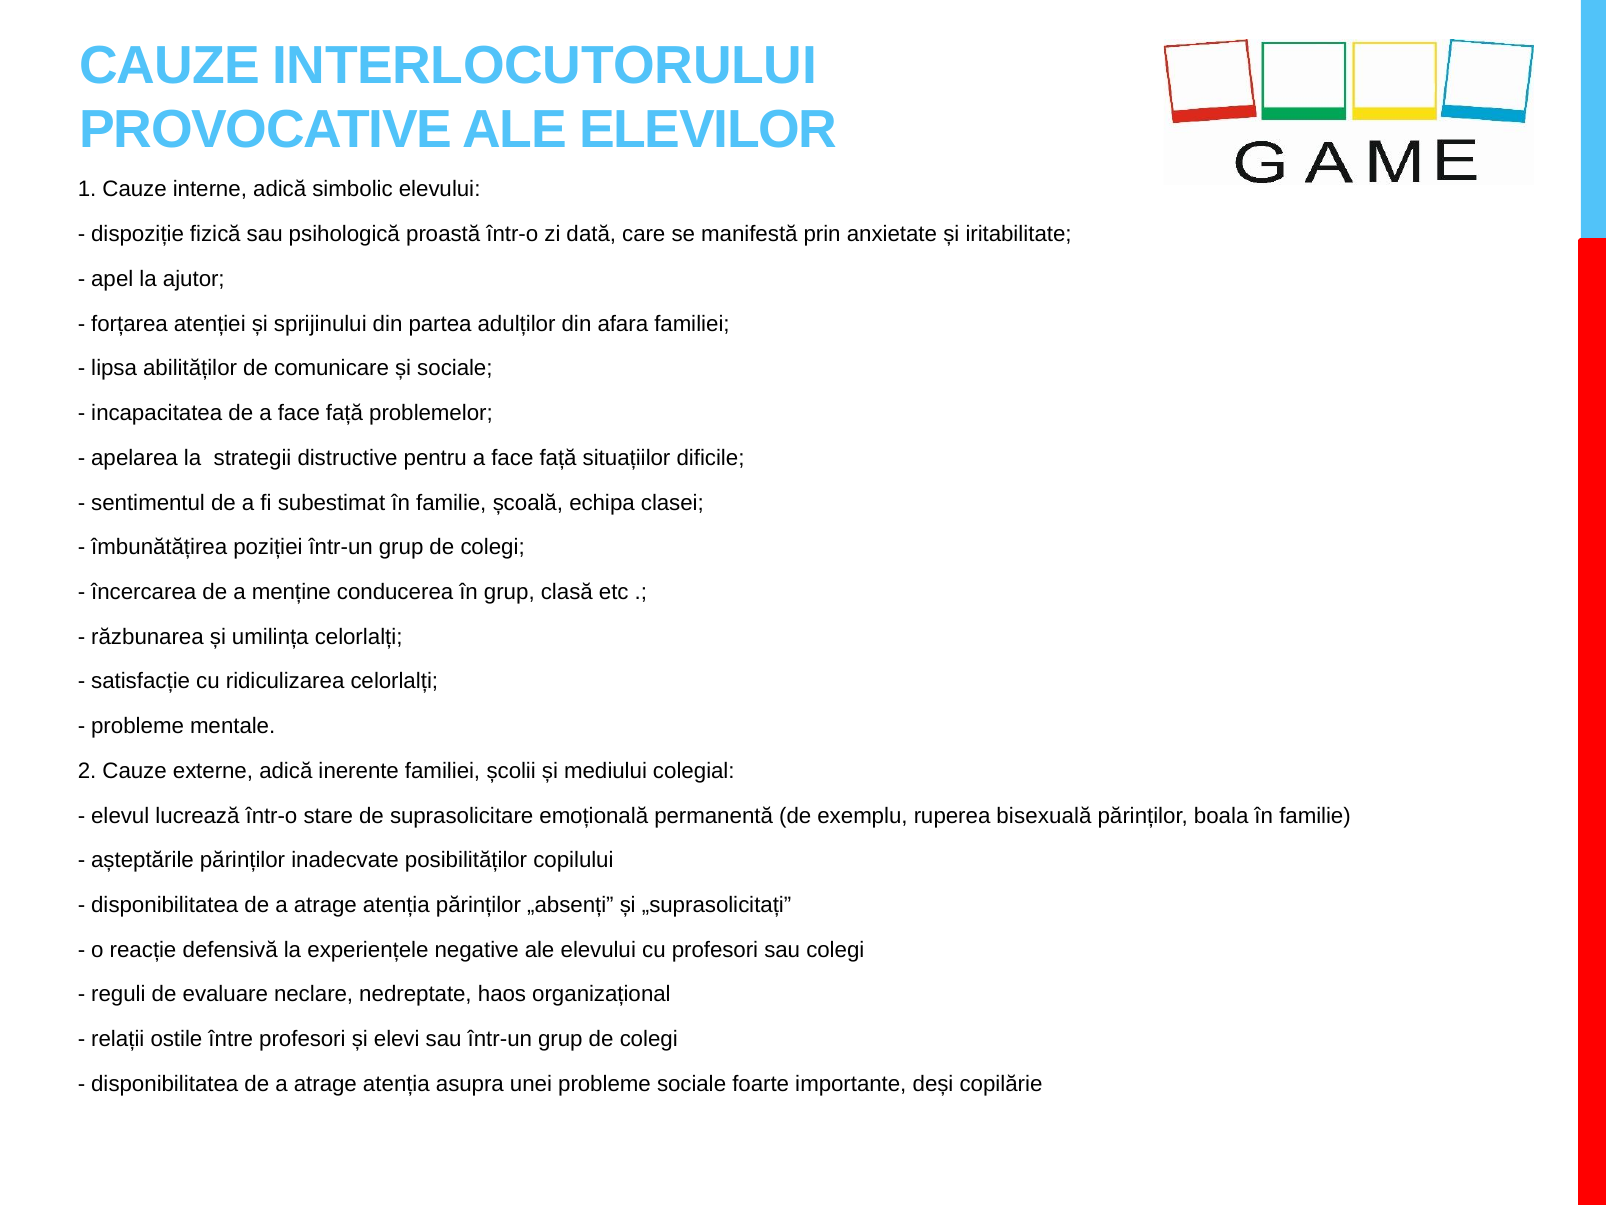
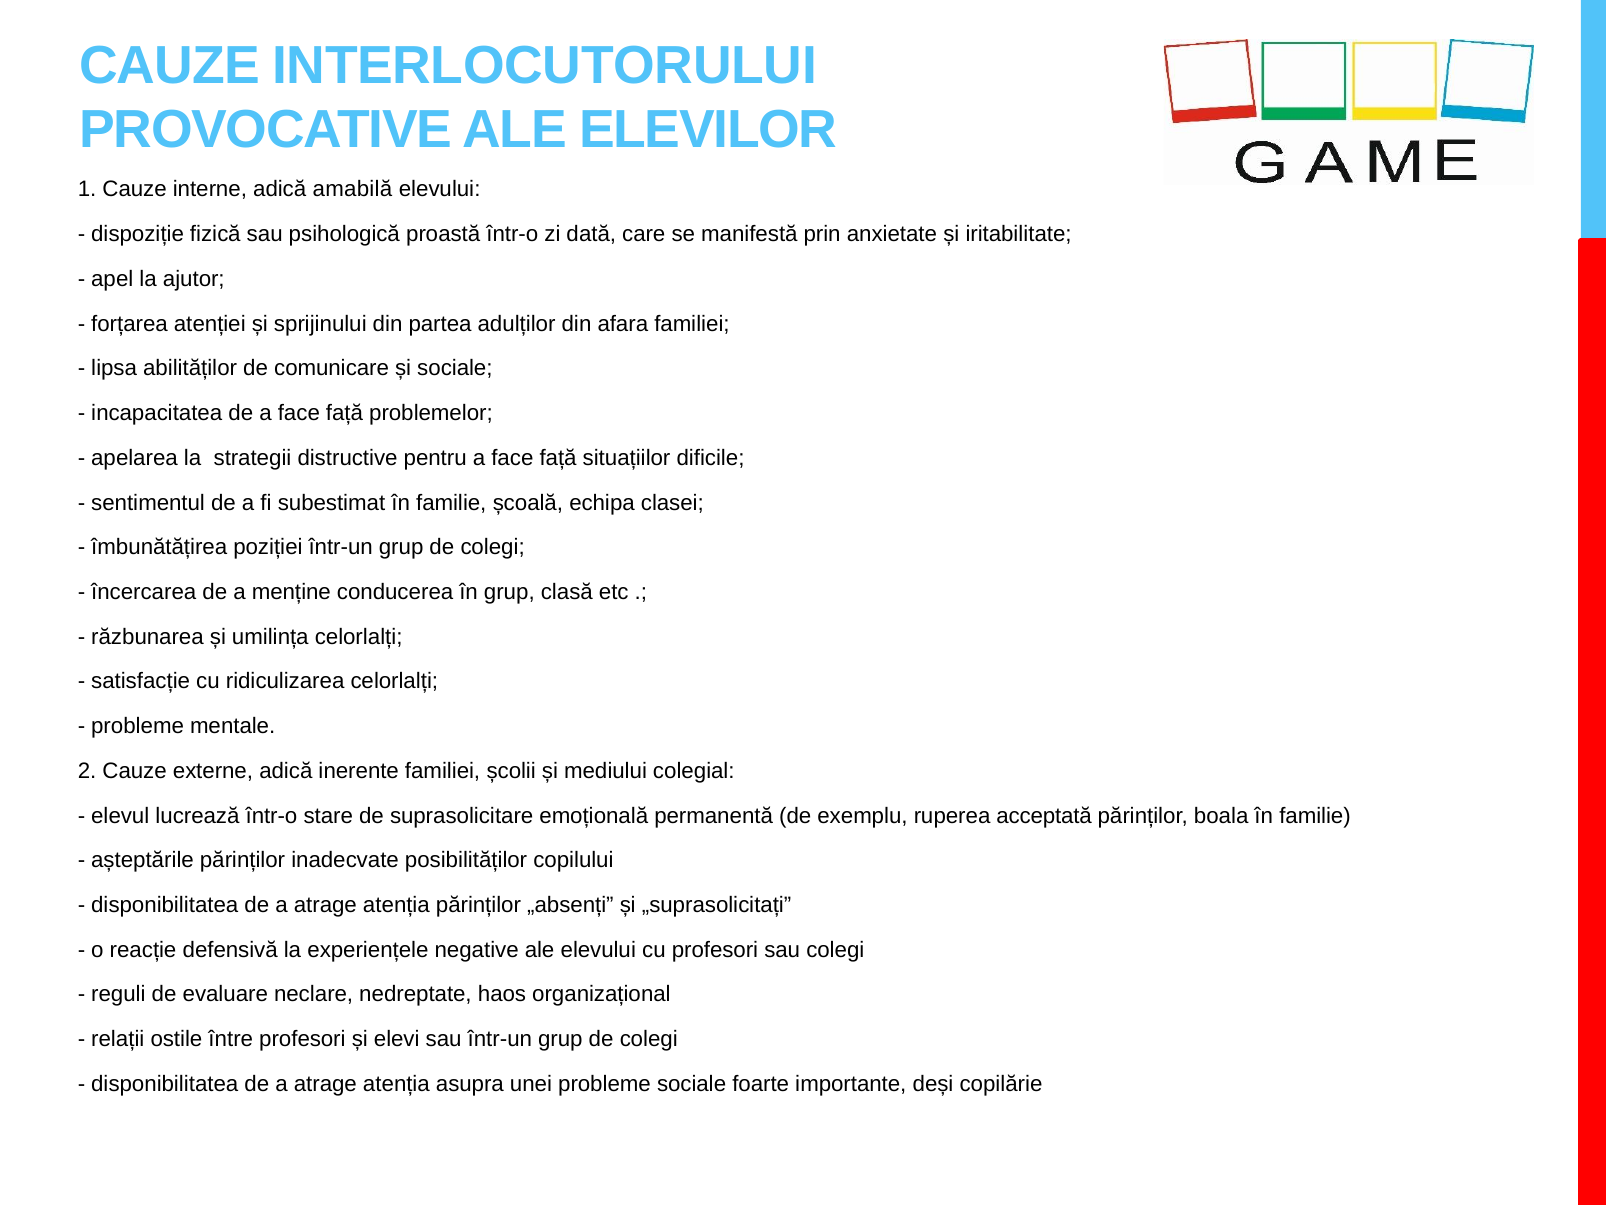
simbolic: simbolic -> amabilă (352, 190)
bisexuală: bisexuală -> acceptată (1044, 815)
